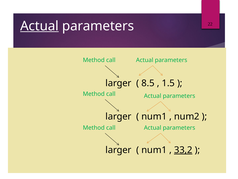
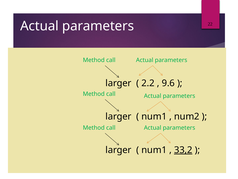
Actual underline: present -> none (39, 26)
8.5: 8.5 -> 2.2 (148, 83)
1.5: 1.5 -> 9.6 (168, 83)
